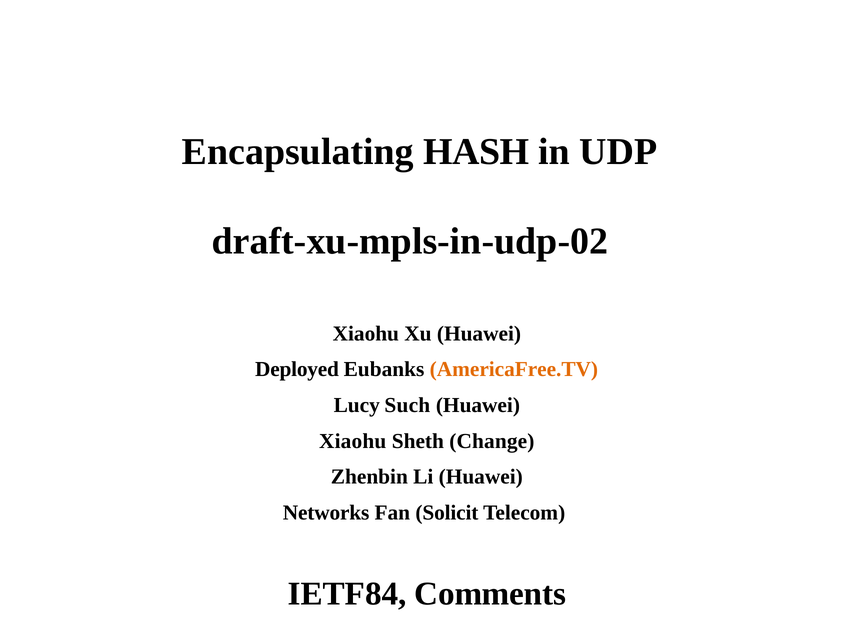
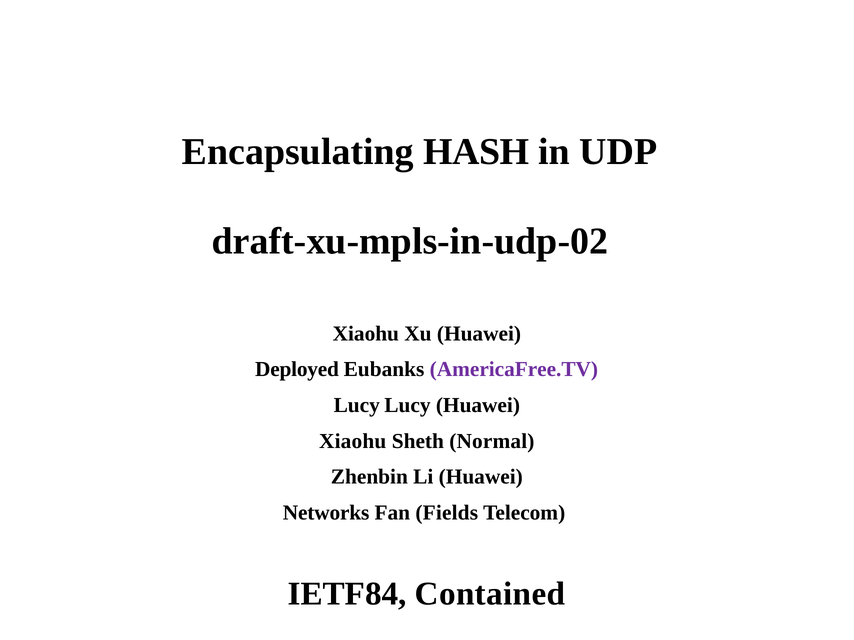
AmericaFree.TV colour: orange -> purple (514, 370)
Lucy Such: Such -> Lucy (407, 406)
Change: Change -> Normal (492, 441)
Solicit: Solicit -> Fields (447, 513)
Comments: Comments -> Contained (490, 594)
